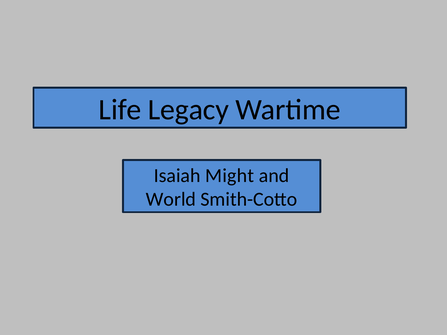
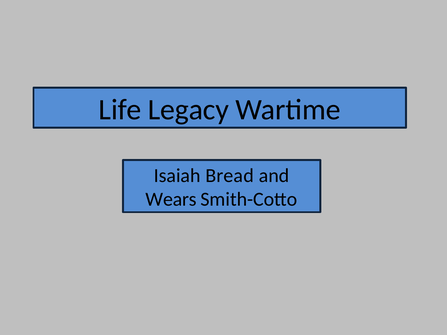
Might: Might -> Bread (230, 176)
World: World -> Wears (171, 200)
